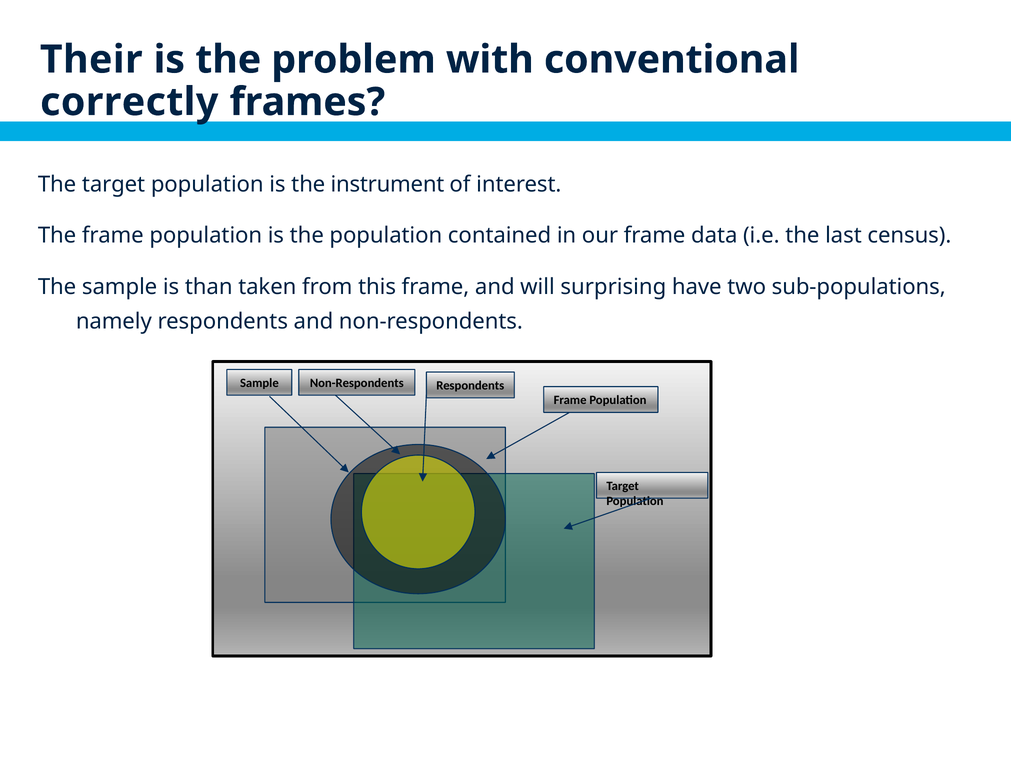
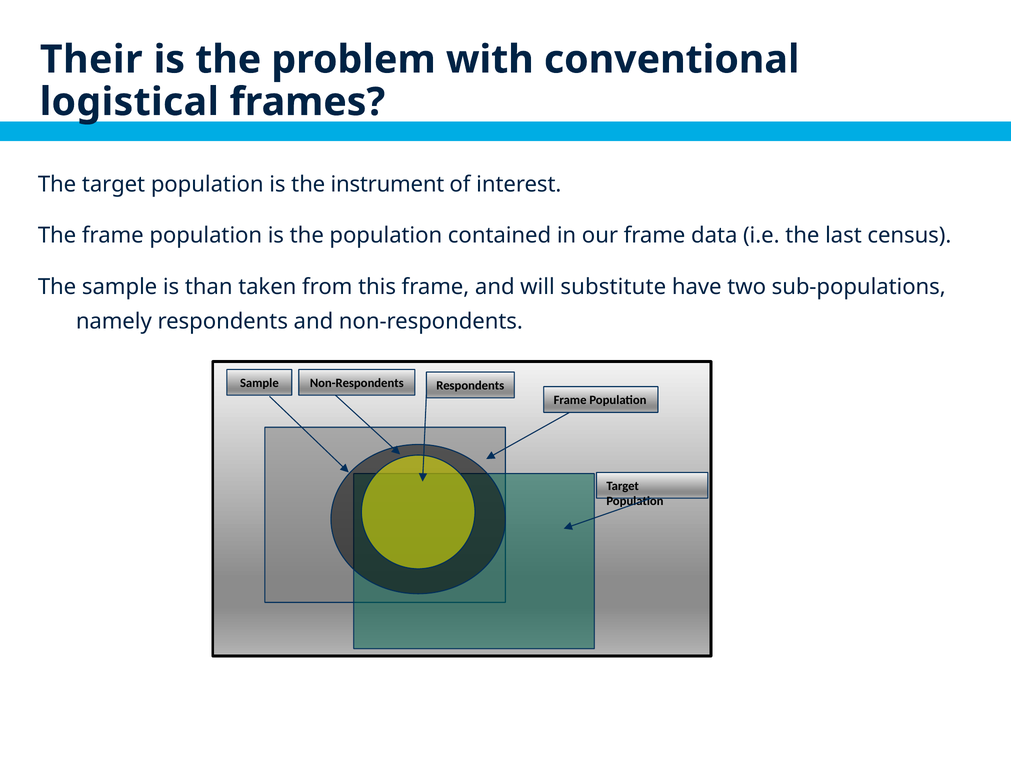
correctly: correctly -> logistical (129, 102)
surprising: surprising -> substitute (613, 287)
